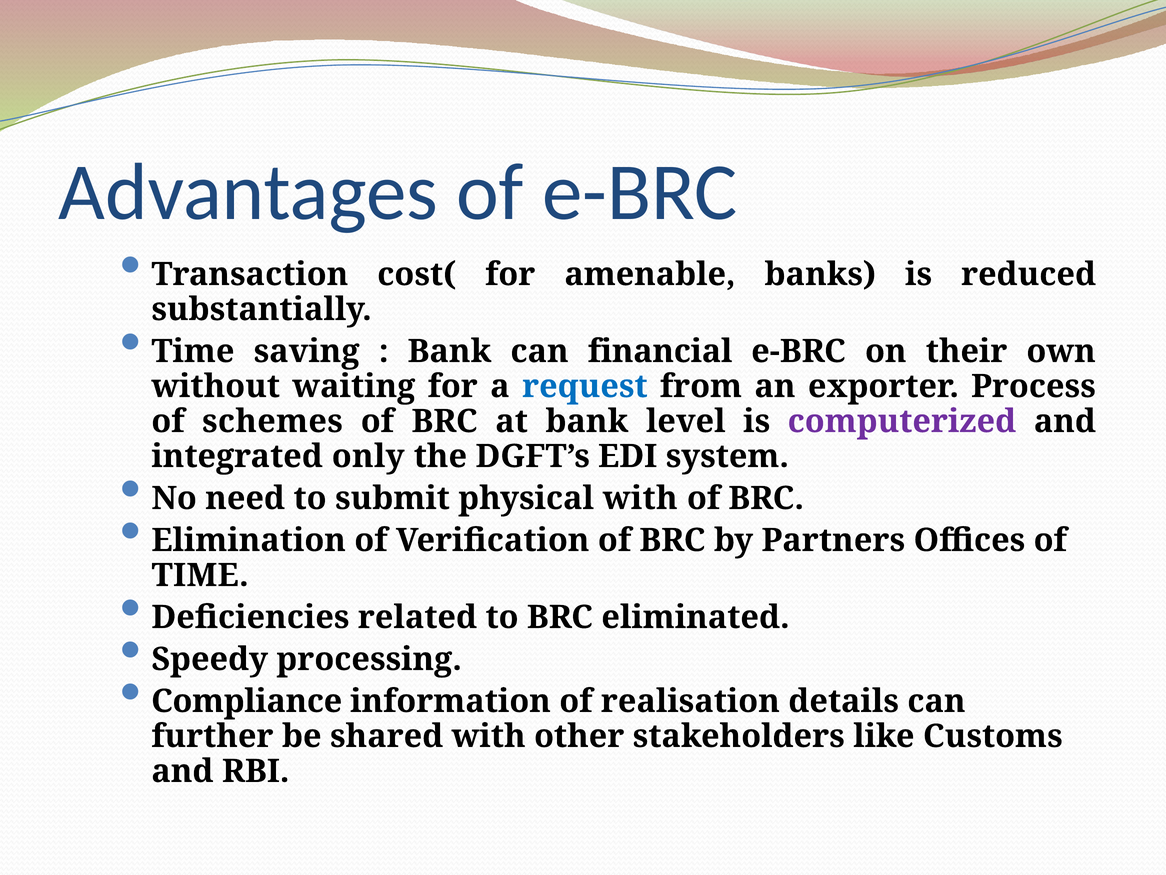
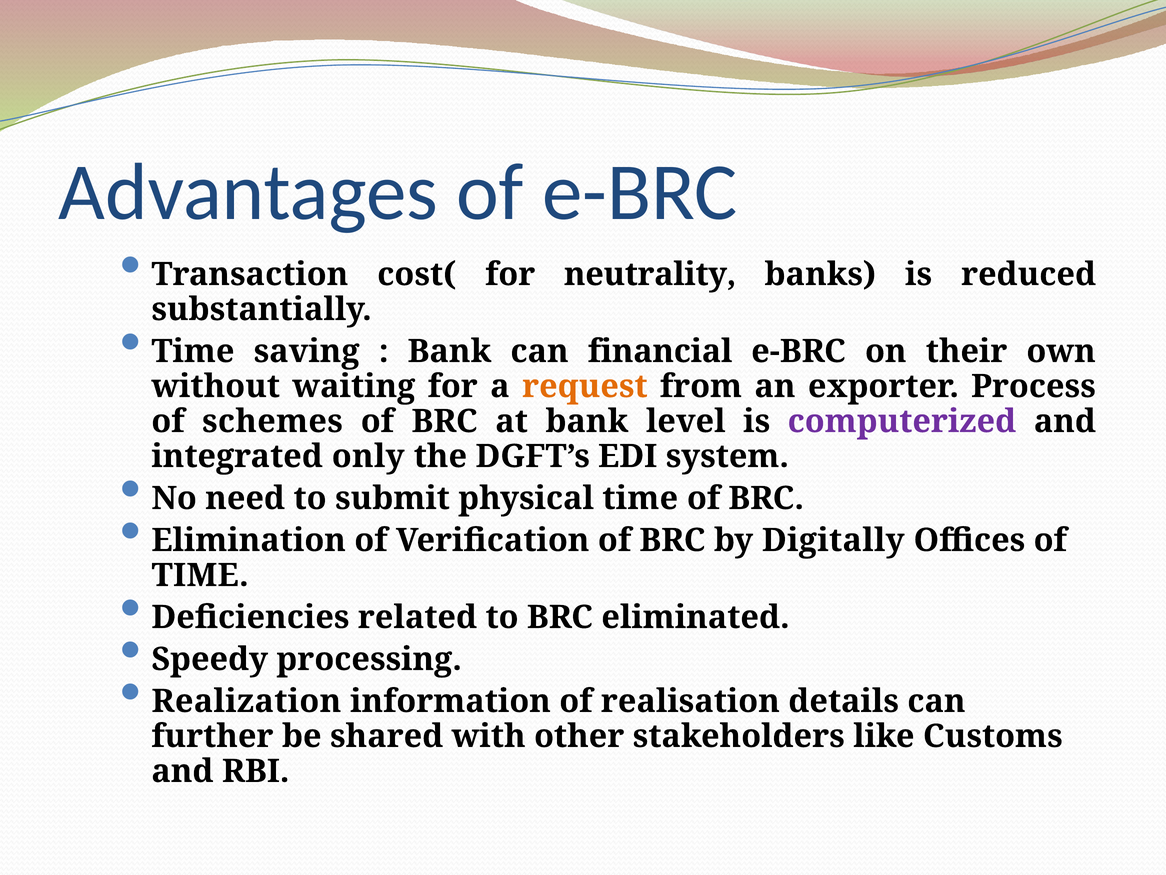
amenable: amenable -> neutrality (650, 274)
request colour: blue -> orange (585, 386)
physical with: with -> time (640, 498)
Partners: Partners -> Digitally (833, 540)
Compliance: Compliance -> Realization (246, 701)
